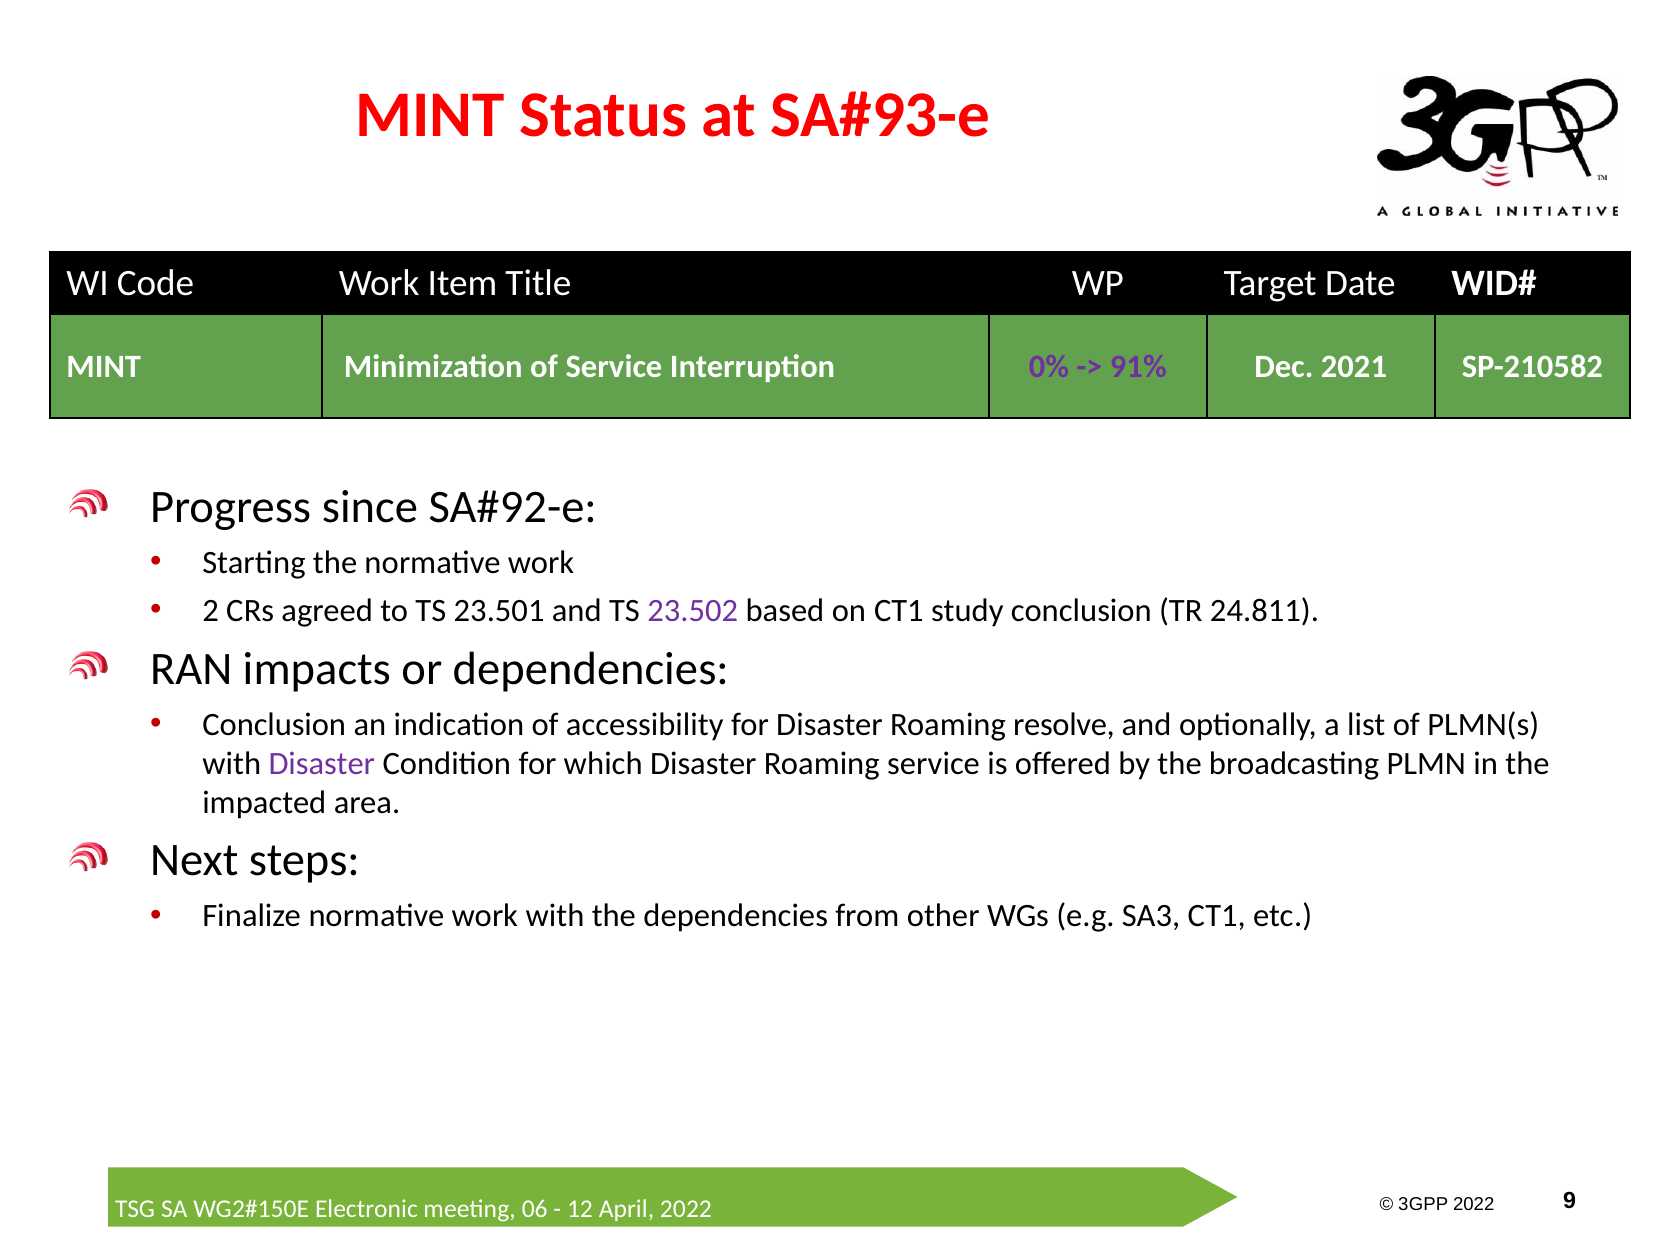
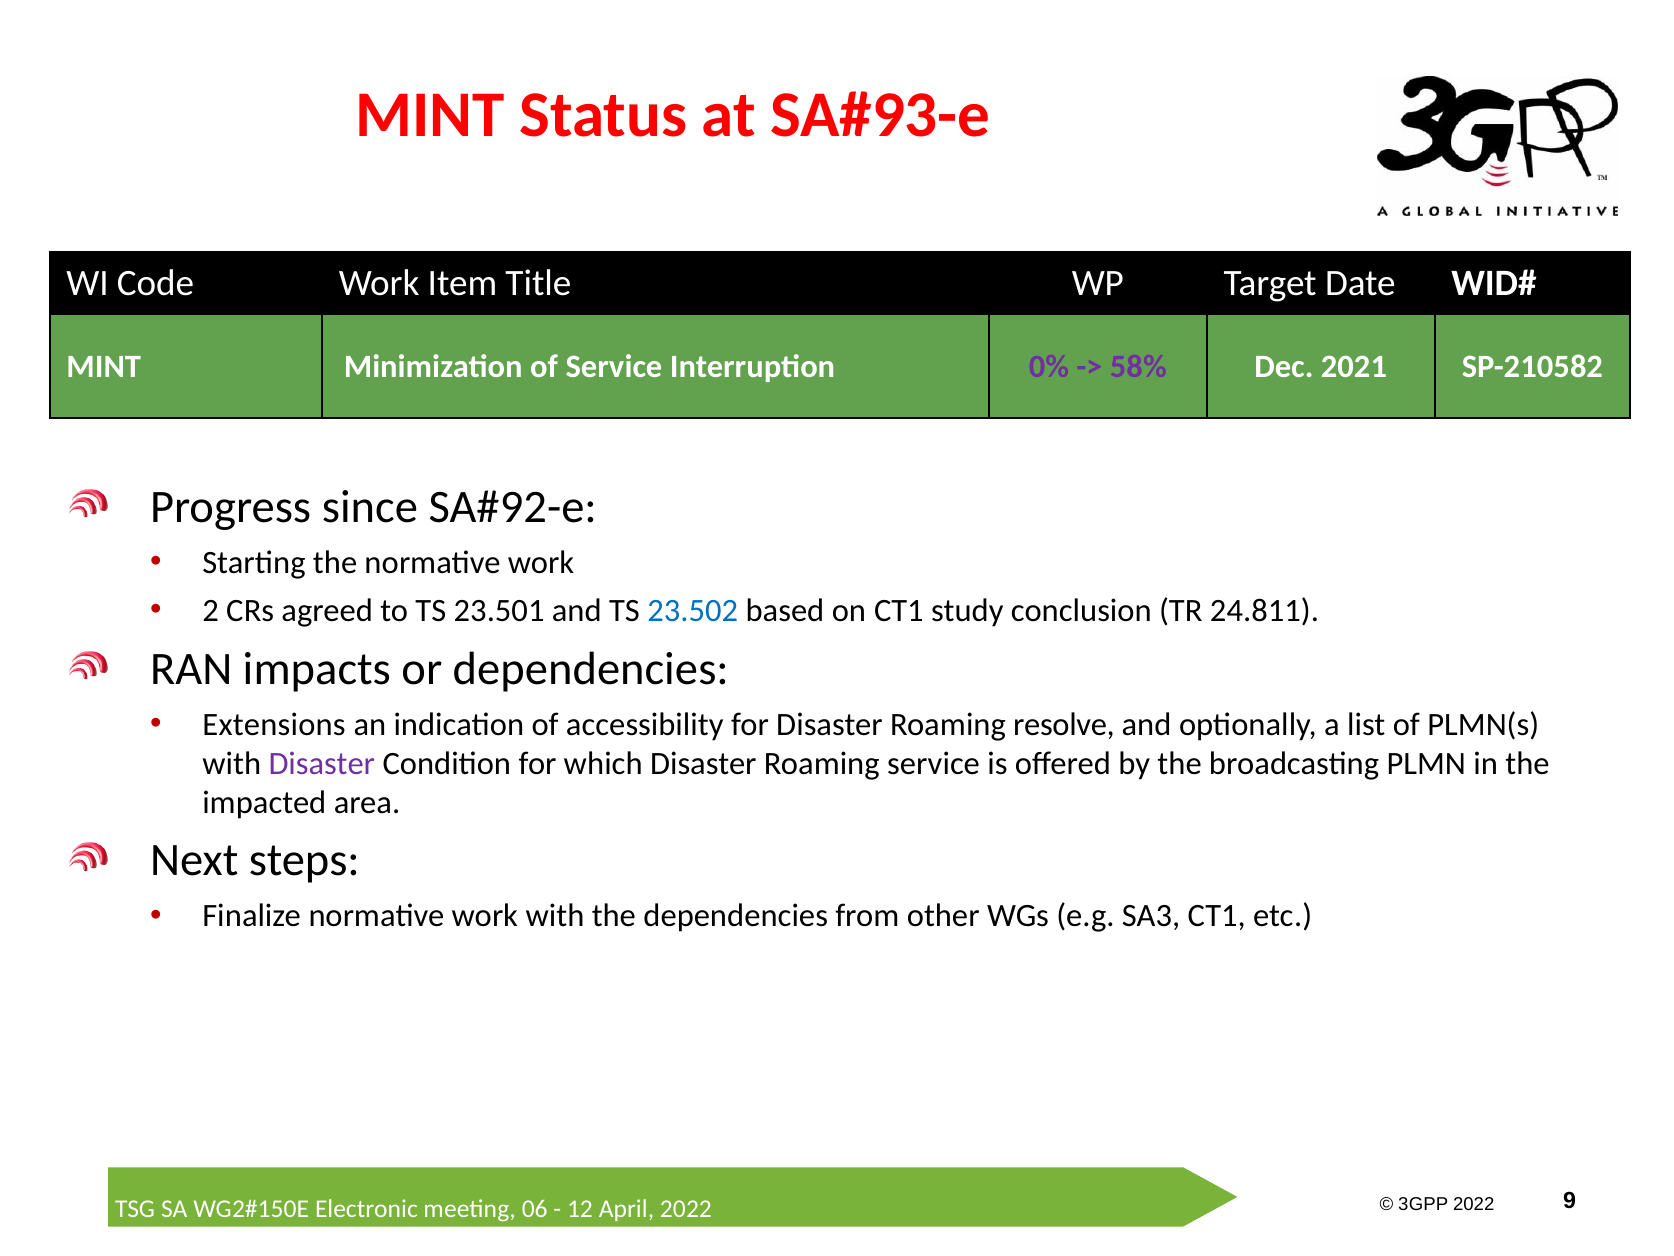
91%: 91% -> 58% (1138, 366)
23.502 colour: purple -> blue (693, 611)
Conclusion: Conclusion -> Extensions (274, 724)
